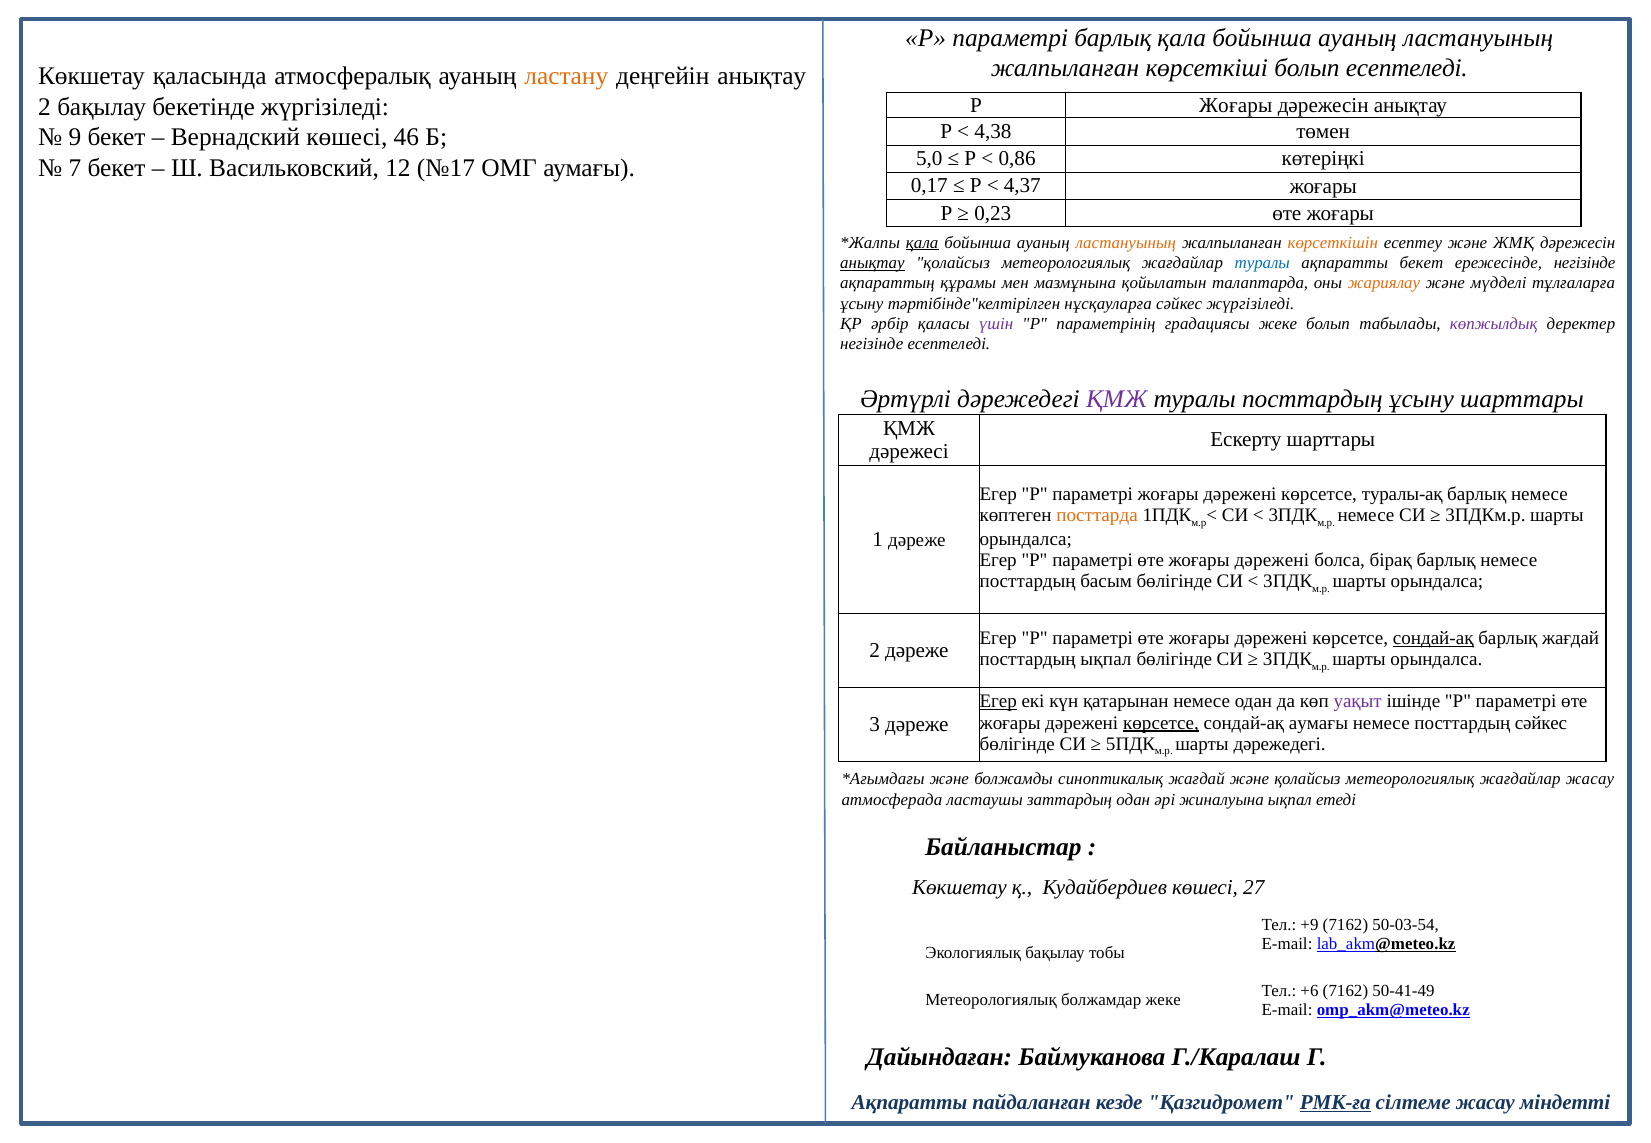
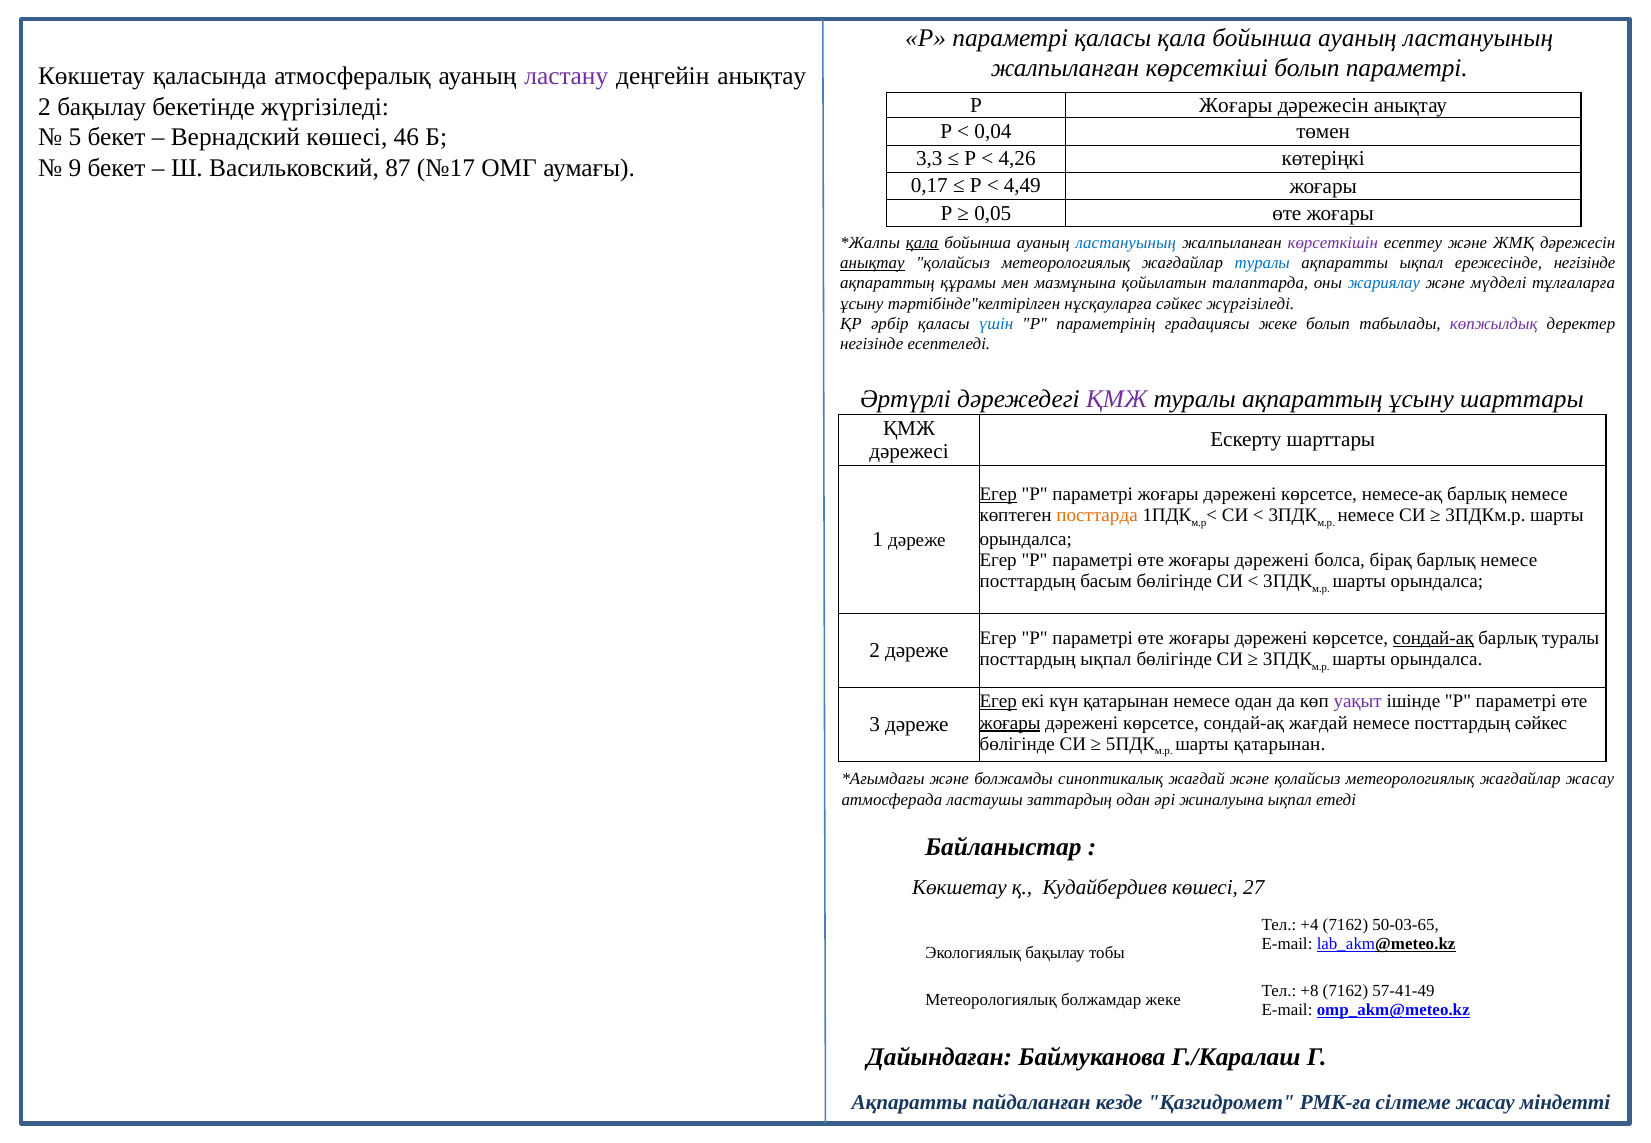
параметрі барлық: барлық -> қаласы (1113, 38)
болып есептеледі: есептеледі -> параметрі (1407, 68)
ластану colour: orange -> purple (566, 76)
4,38: 4,38 -> 0,04 (993, 131)
9: 9 -> 5 (75, 137)
5,0: 5,0 -> 3,3 (929, 159)
0,86: 0,86 -> 4,26 (1017, 159)
7: 7 -> 9 (75, 168)
12: 12 -> 87 (398, 168)
4,37: 4,37 -> 4,49 (1022, 186)
0,23: 0,23 -> 0,05 (993, 213)
ластануының colour: orange -> blue (1126, 243)
көрсеткішін colour: orange -> purple (1333, 243)
ақпаратты бекет: бекет -> ықпал (1421, 263)
жариялау colour: orange -> blue (1384, 283)
үшін colour: purple -> blue (996, 324)
туралы посттардың: посттардың -> ақпараттың (1312, 399)
Егер underline: none -> present (998, 494)
туралы-ақ: туралы-ақ -> немесе-ақ (1402, 494)
барлық жағдай: жағдай -> туралы (1571, 638)
жоғары underline: none -> present (1010, 723)
көрсетсе underline: present -> none (1161, 723)
сондай-ақ аумағы: аумағы -> жағдай (1318, 723)
шарты дәрежедегі: дәрежедегі -> қатарынан (1279, 744)
+9: +9 -> +4 (1309, 925)
50-03-54: 50-03-54 -> 50-03-65 (1406, 925)
+6: +6 -> +8 (1309, 991)
50-41-49: 50-41-49 -> 57-41-49 (1403, 991)
РМК-ға underline: present -> none (1335, 1103)
